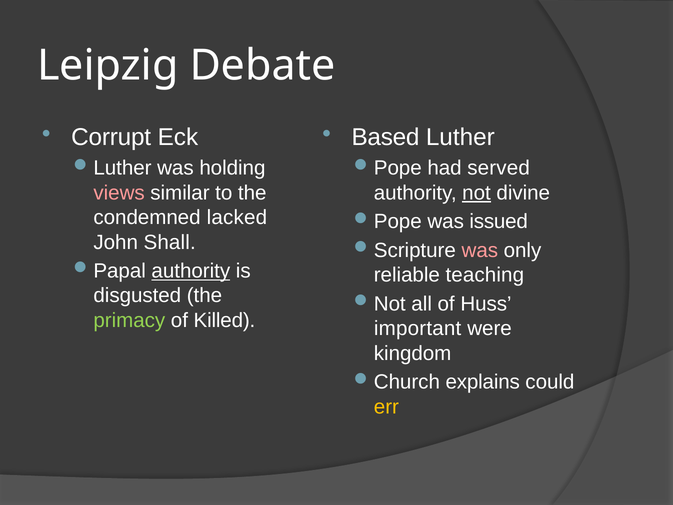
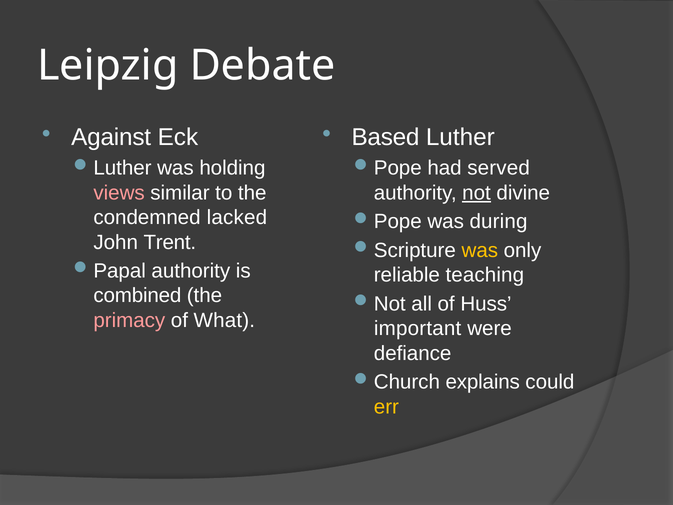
Corrupt: Corrupt -> Against (111, 137)
issued: issued -> during (499, 222)
Shall: Shall -> Trent (170, 242)
was colour: pink -> yellow (480, 250)
authority underline: present -> none (191, 271)
disgusted: disgusted -> combined (137, 296)
primacy colour: light green -> pink (129, 320)
Killed: Killed -> What (224, 320)
kingdom: kingdom -> defiance (413, 353)
